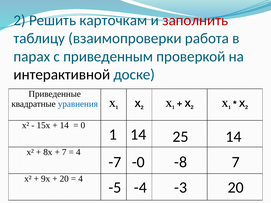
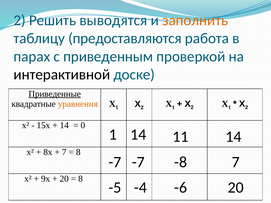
карточкам: карточкам -> выводятся (113, 20)
заполнить colour: red -> orange (195, 20)
взаимопроверки: взаимопроверки -> предоставляются (125, 38)
Приведенные underline: none -> present (55, 94)
уравнения colour: blue -> orange (78, 104)
25: 25 -> 11 (181, 137)
4: 4 -> 8 (78, 152)
-0: -0 -> -7 (138, 162)
4: 4 -> 8 (81, 179)
-3: -3 -> -6 (181, 188)
